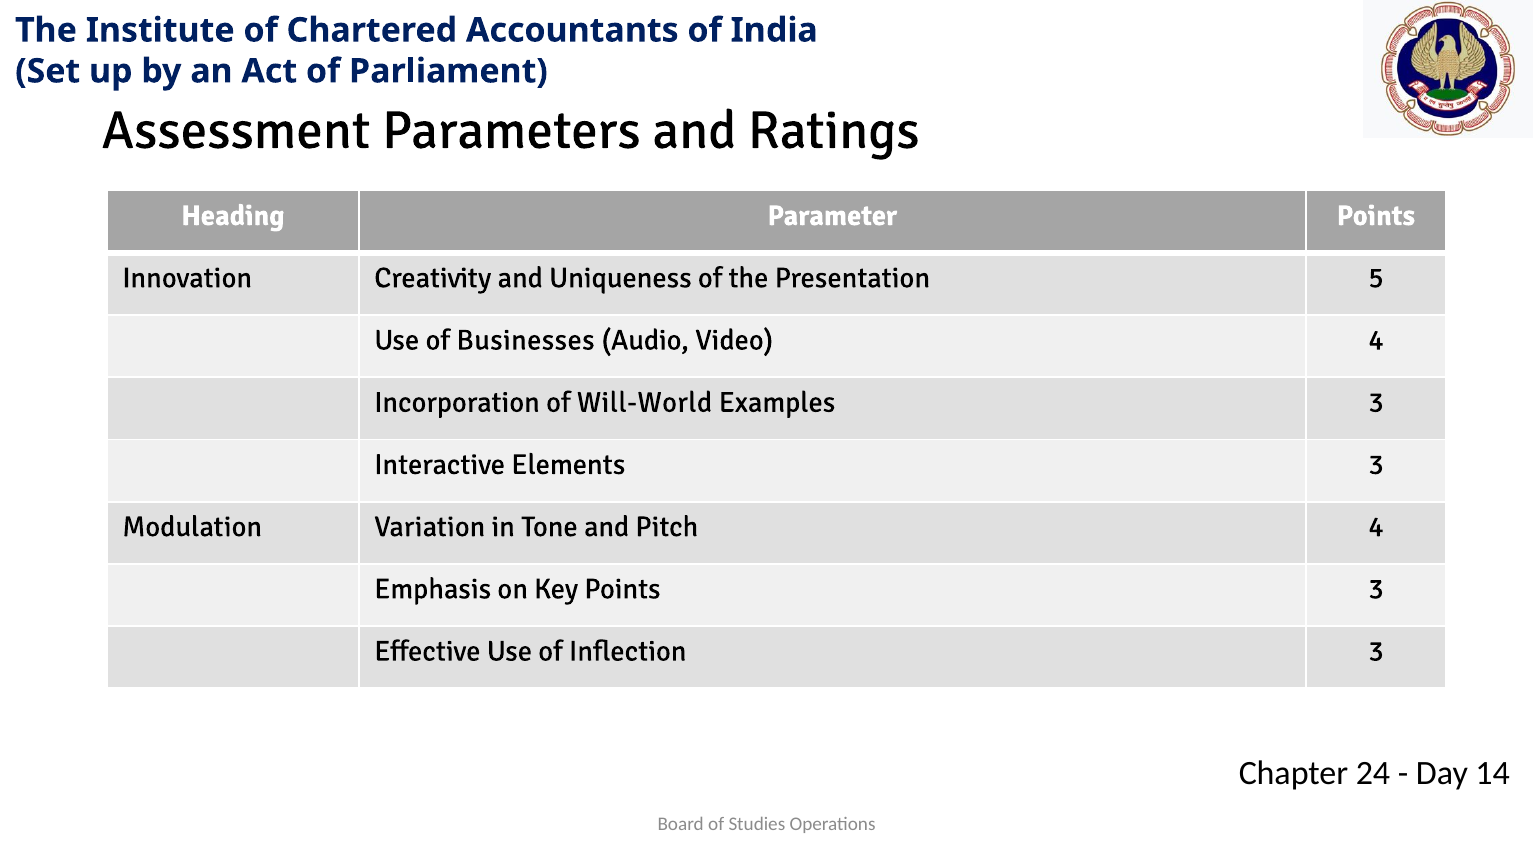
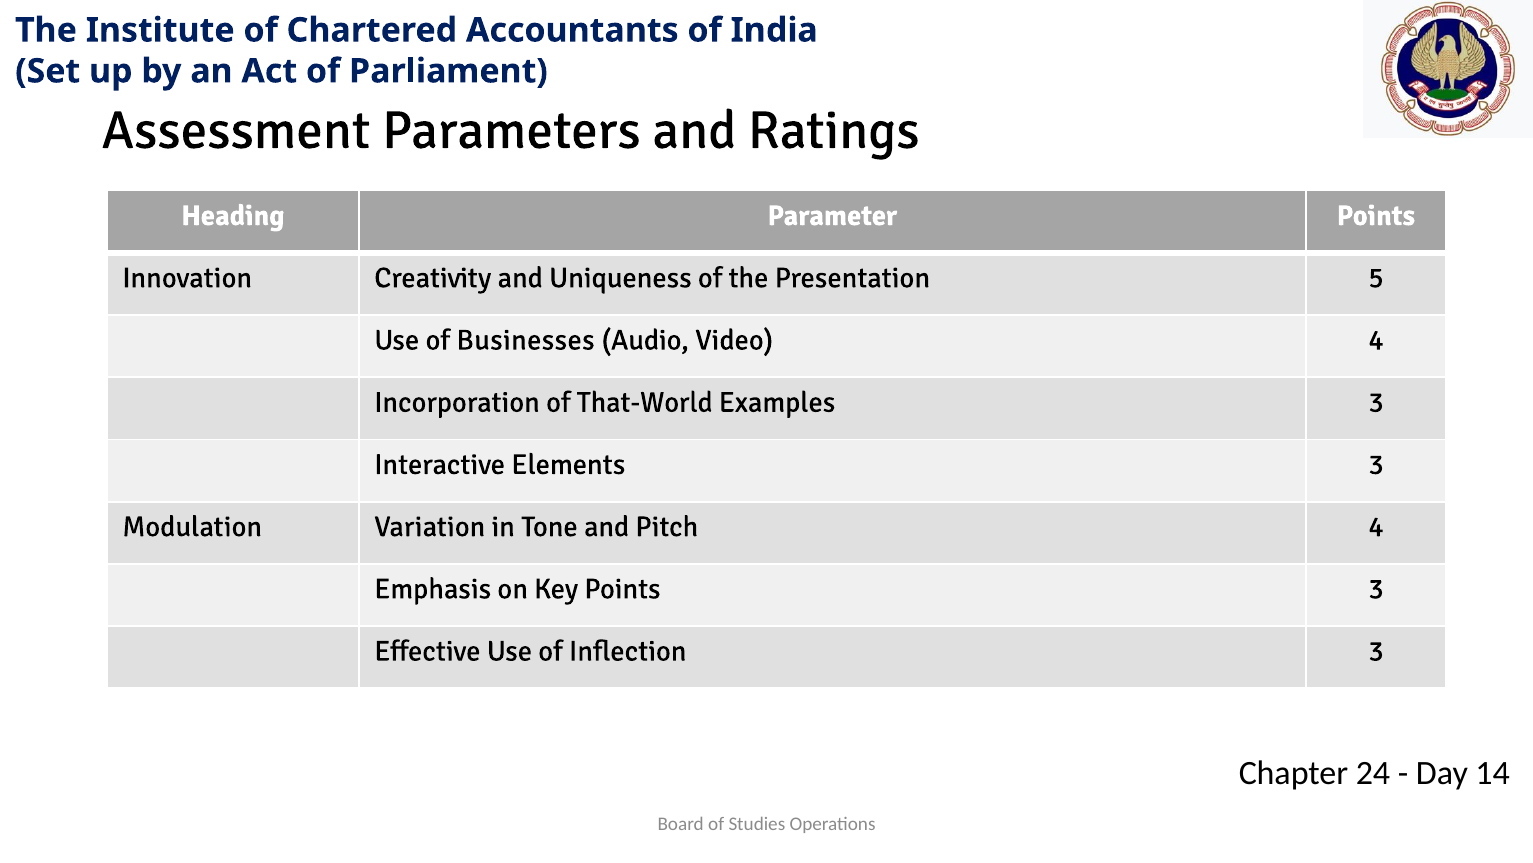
Will-World: Will-World -> That-World (645, 402)
